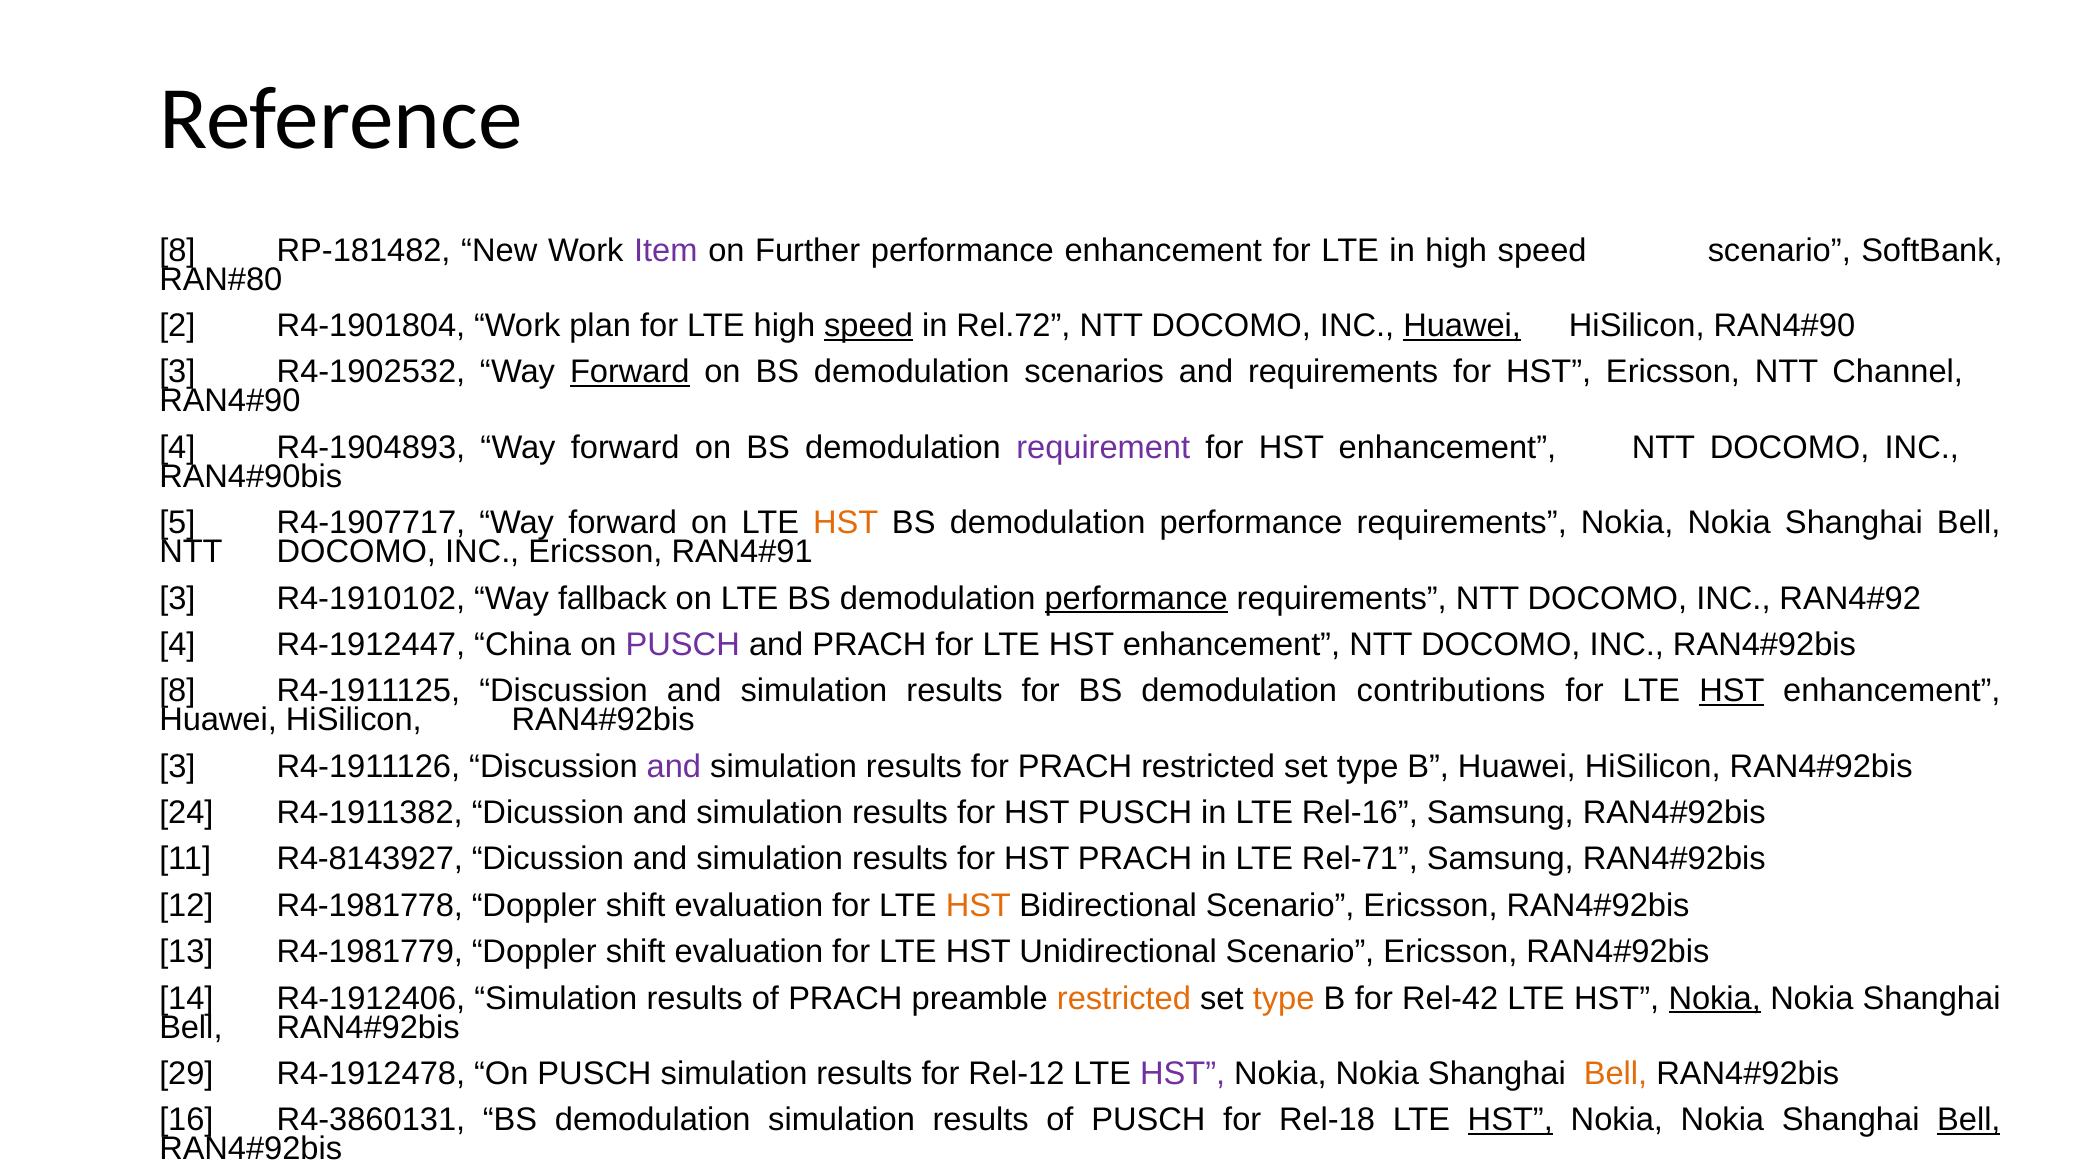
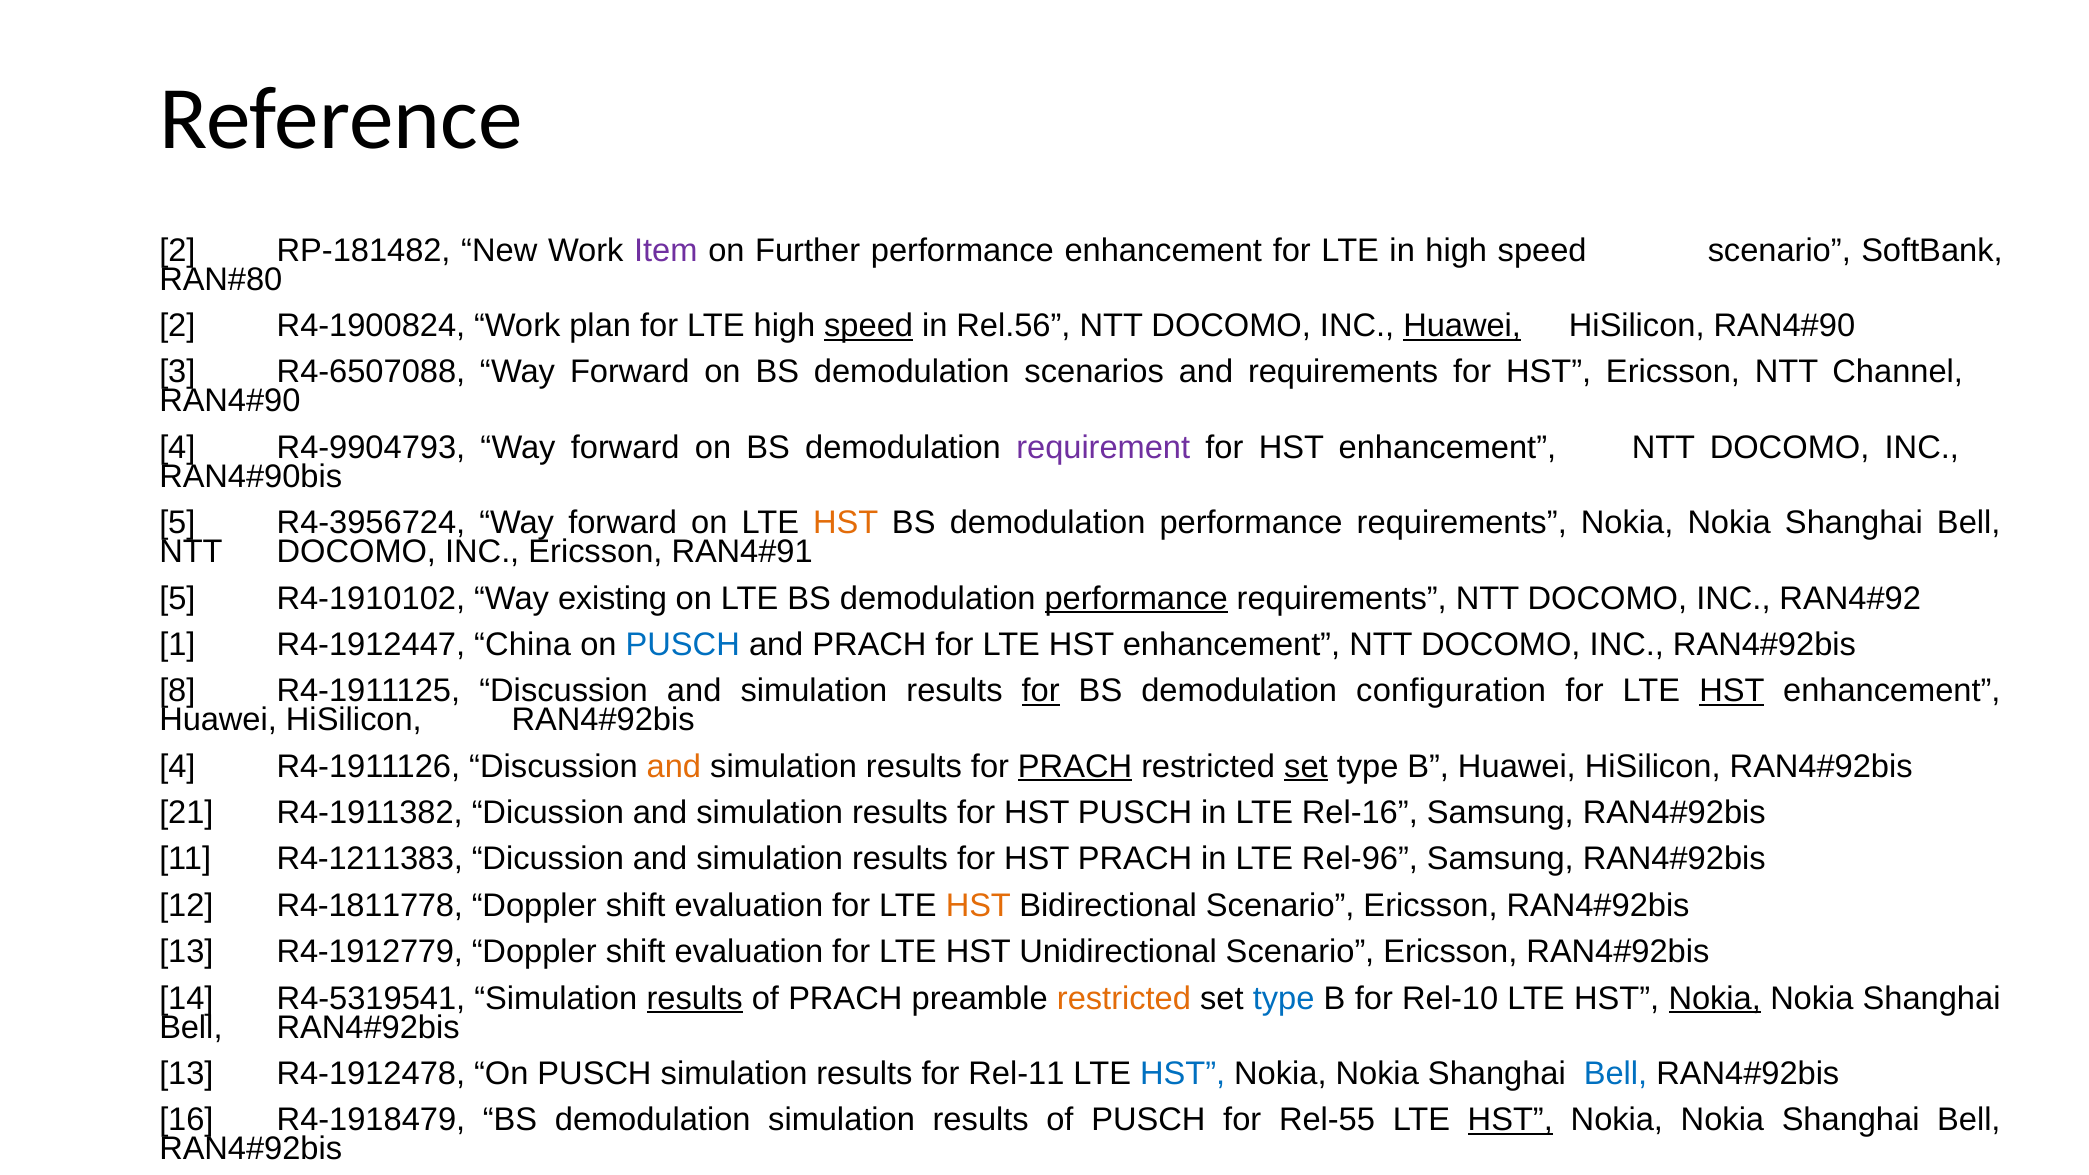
8: 8 -> 2 (177, 250)
R4-1901804: R4-1901804 -> R4-1900824 (371, 326)
Rel.72: Rel.72 -> Rel.56 (1013, 326)
R4-1902532: R4-1902532 -> R4-6507088 (371, 372)
Forward underline: present -> none (630, 372)
R4-1904893: R4-1904893 -> R4-9904793 (371, 448)
R4-1907717: R4-1907717 -> R4-3956724 (371, 523)
3: 3 -> 5 (177, 598)
fallback: fallback -> existing (612, 598)
4: 4 -> 1 (177, 645)
PUSCH colour: purple -> blue (683, 645)
for underline: none -> present (1041, 691)
contributions: contributions -> configuration (1451, 691)
3: 3 -> 4 (177, 766)
and colour: purple -> orange (674, 766)
PRACH underline: none -> present (1075, 766)
set underline: none -> present (1306, 766)
24: 24 -> 21 (186, 813)
R4-8143927: R4-8143927 -> R4-1211383 (370, 859)
Rel-71: Rel-71 -> Rel-96 (1360, 859)
R4-1981778: R4-1981778 -> R4-1811778 (370, 906)
R4-1981779: R4-1981779 -> R4-1912779 (370, 952)
R4-1912406: R4-1912406 -> R4-5319541 (371, 998)
results underline: none -> present (695, 998)
type colour: orange -> blue (1284, 998)
Rel-42: Rel-42 -> Rel-10 (1450, 998)
29: 29 -> 13 (186, 1074)
Rel-12: Rel-12 -> Rel-11 (1016, 1074)
HST colour: purple -> blue (1183, 1074)
Bell colour: orange -> blue (1616, 1074)
R4-3860131: R4-3860131 -> R4-1918479 (371, 1120)
Rel-18: Rel-18 -> Rel-55 (1327, 1120)
Bell underline: present -> none (1969, 1120)
